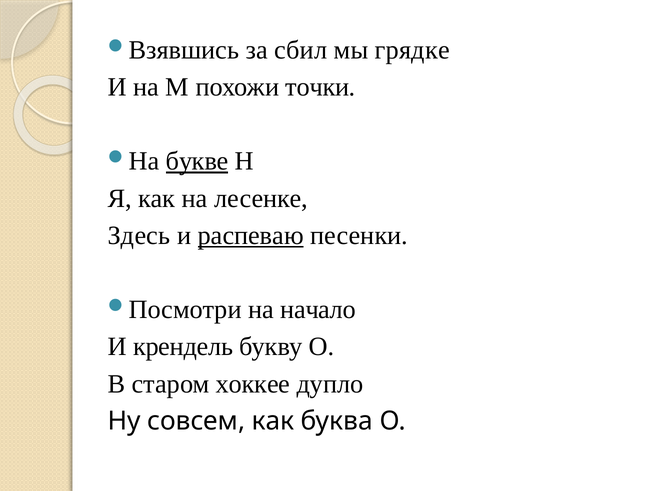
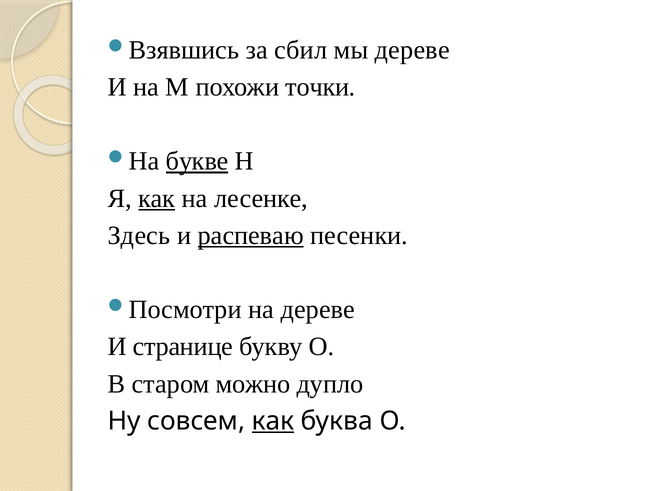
мы грядке: грядке -> дереве (412, 50)
как underline: none -> present (157, 198)
на начало: начало -> дереве (318, 309)
крендель: крендель -> странице (183, 346)
хоккее: хоккее -> можно (253, 384)
как underline: none -> present (273, 421)
